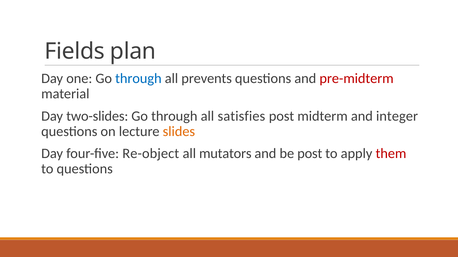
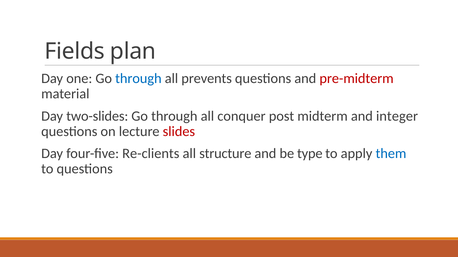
satisfies: satisfies -> conquer (241, 116)
slides colour: orange -> red (179, 132)
Re-object: Re-object -> Re-clients (151, 154)
mutators: mutators -> structure (225, 154)
be post: post -> type (310, 154)
them colour: red -> blue (391, 154)
